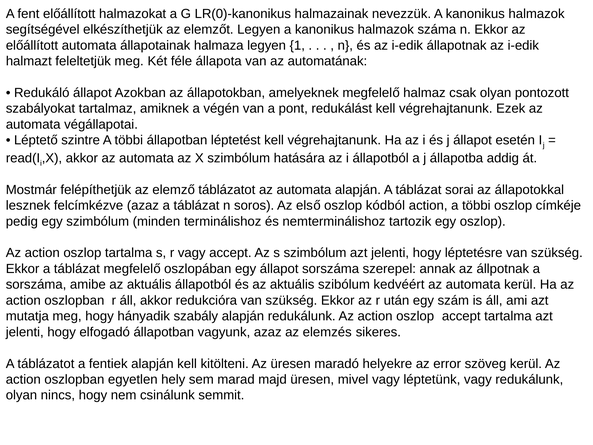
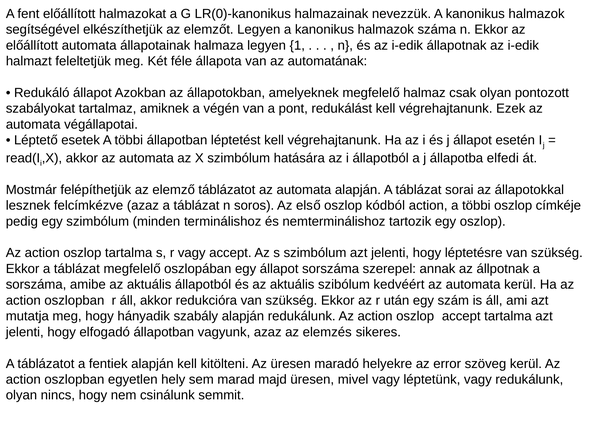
szintre: szintre -> esetek (81, 140)
addig: addig -> elfedi (503, 158)
